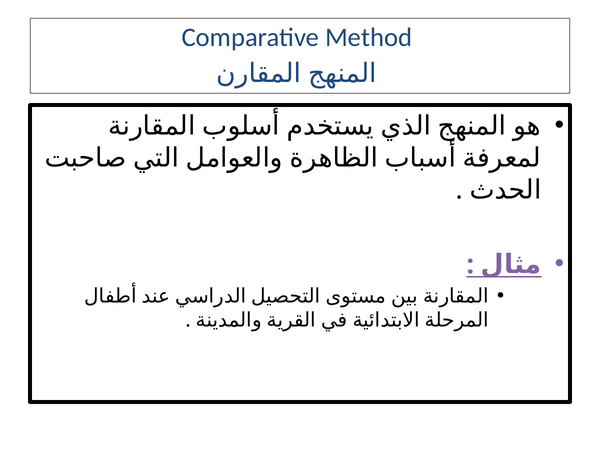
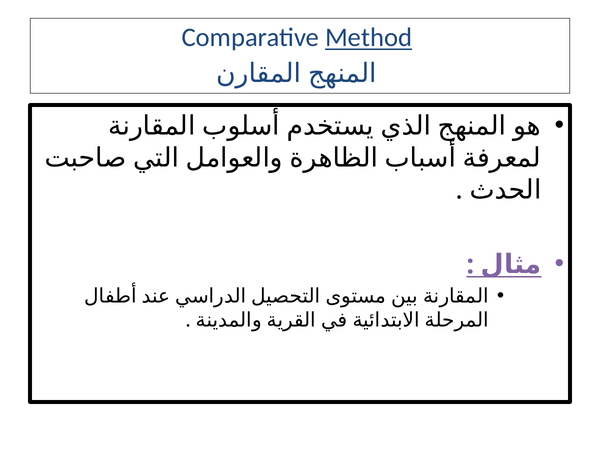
Method underline: none -> present (369, 38)
